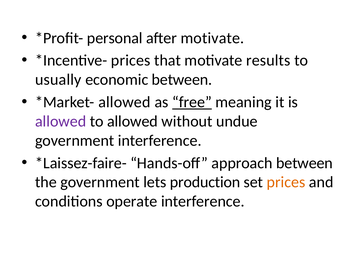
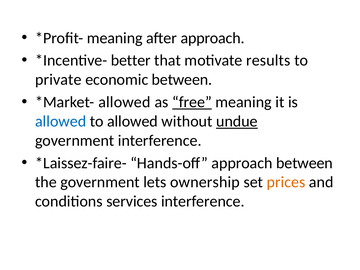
personal: personal -> meaning (115, 38)
after motivate: motivate -> approach (213, 38)
prices: prices -> better (131, 60)
usually: usually -> private (58, 80)
allowed colour: purple -> blue (61, 121)
undue underline: none -> present (237, 121)
production: production -> ownership (205, 182)
operate: operate -> services (132, 201)
